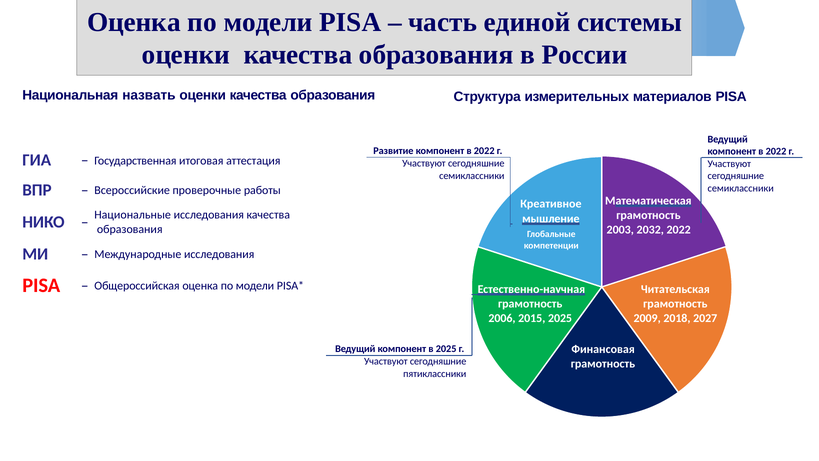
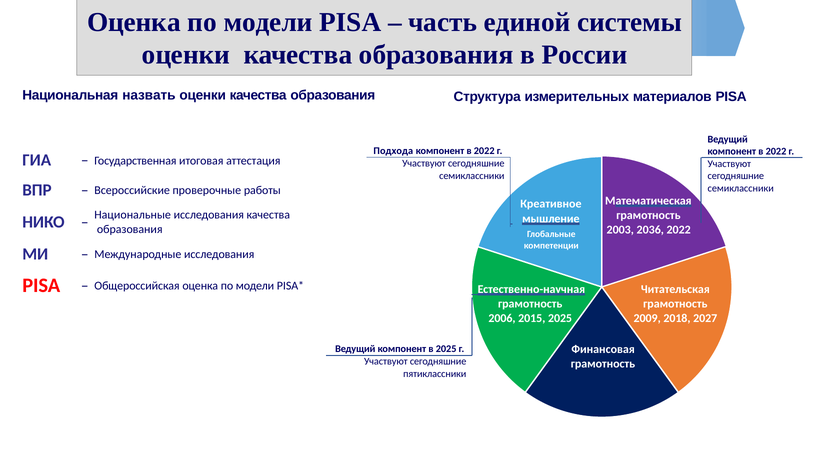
Развитие: Развитие -> Подхода (393, 151)
2032: 2032 -> 2036 (650, 230)
